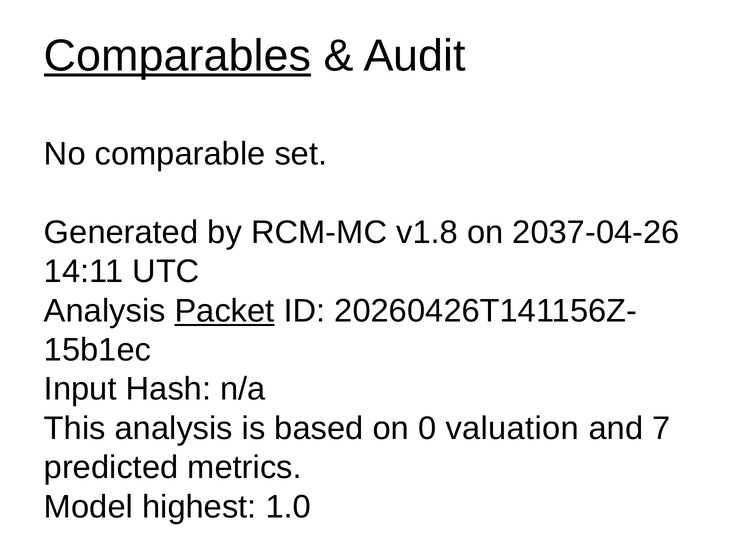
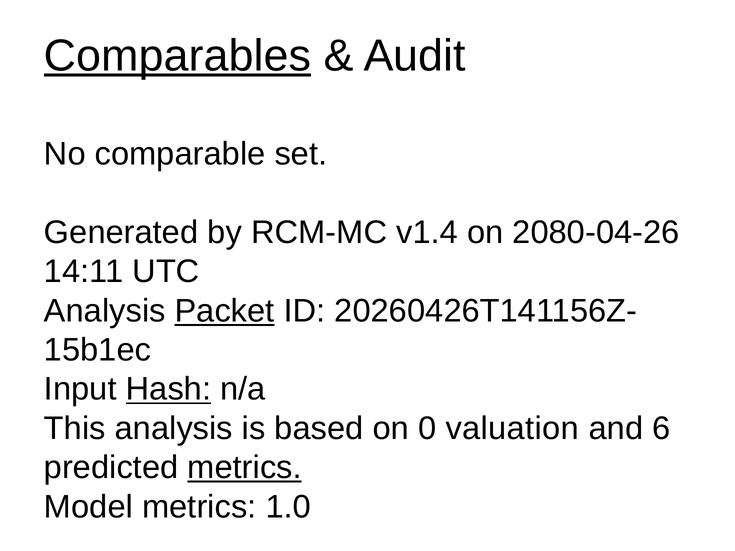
v1.8: v1.8 -> v1.4 (427, 233)
2037-04-26: 2037-04-26 -> 2080-04-26 (596, 233)
Hash underline: none -> present (168, 389)
7: 7 -> 6 (662, 429)
metrics underline: none -> present (245, 468)
Model highest: highest -> metrics (199, 507)
